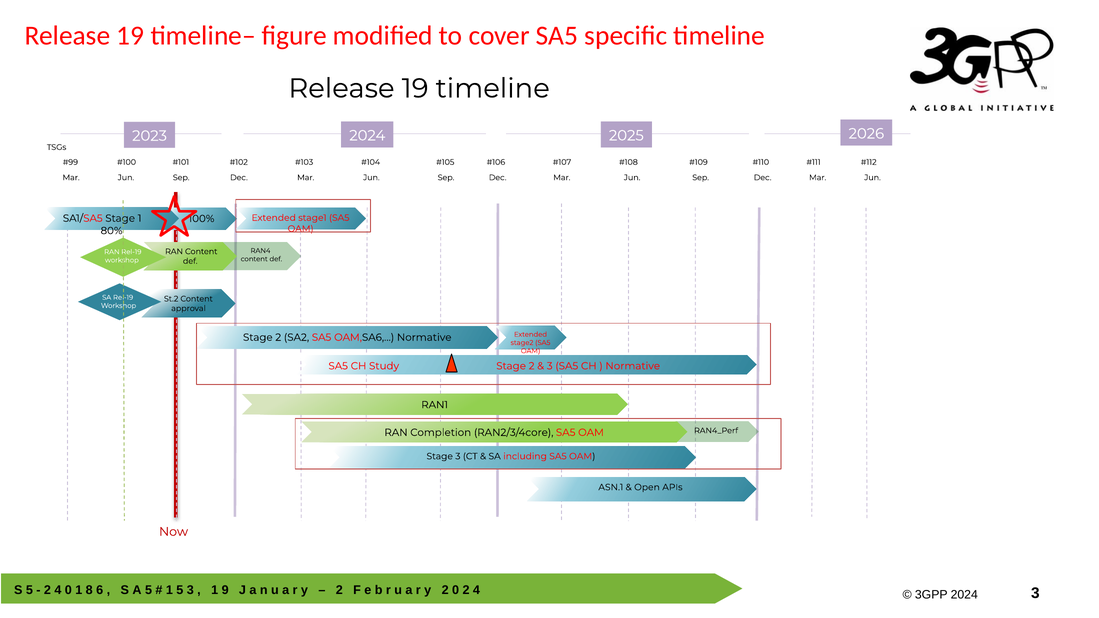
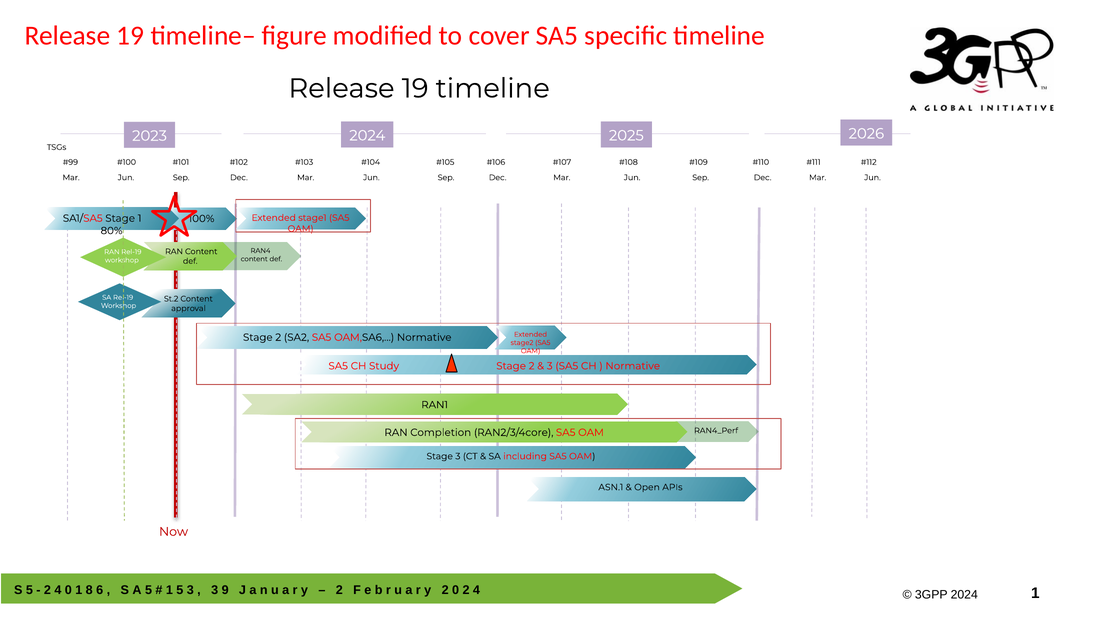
1: 1 -> 3 (215, 590)
2024 3: 3 -> 1 (1035, 593)
